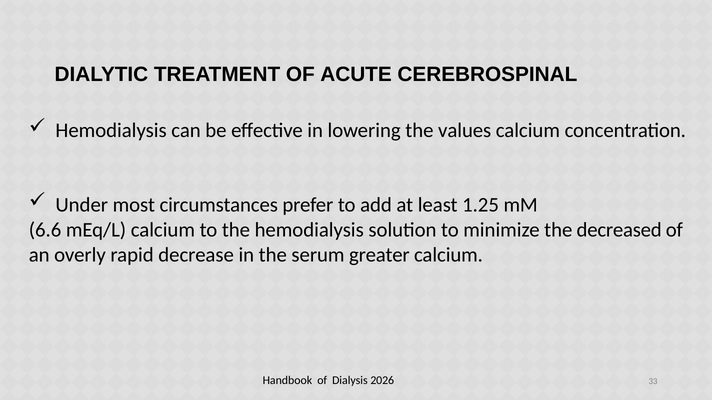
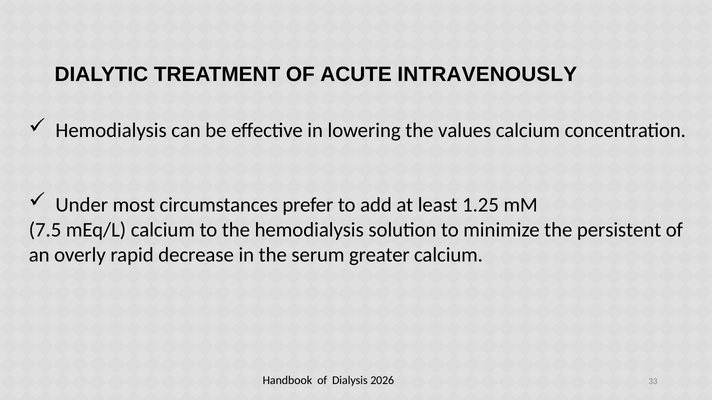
CEREBROSPINAL: CEREBROSPINAL -> INTRAVENOUSLY (487, 74)
6.6: 6.6 -> 7.5 (45, 230)
decreased: decreased -> persistent (619, 230)
